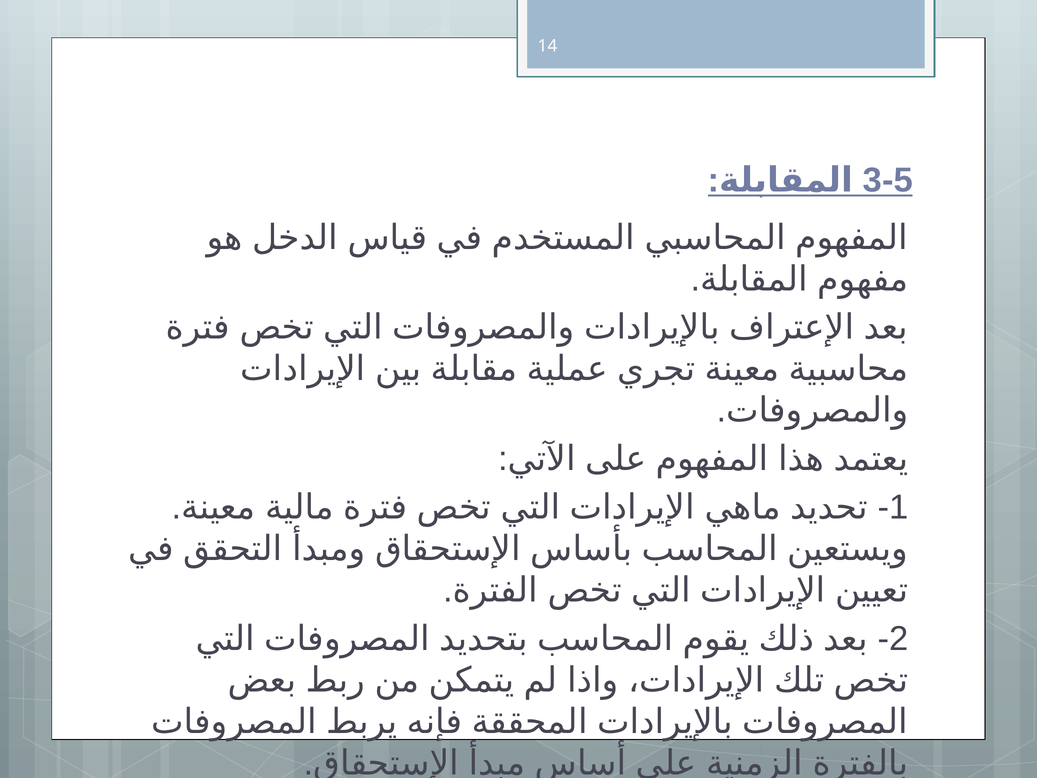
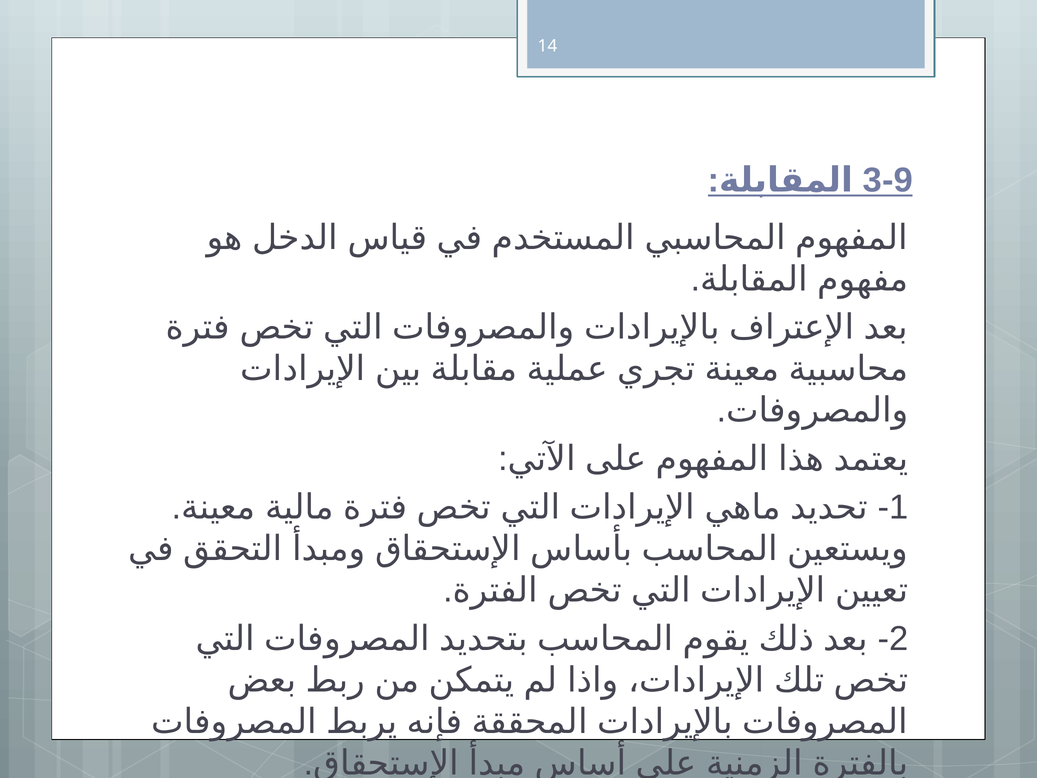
3-5: 3-5 -> 3-9 (888, 180)
